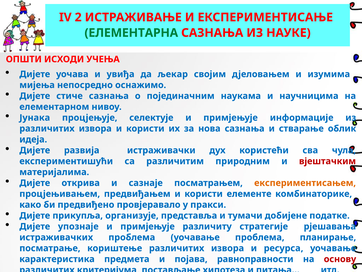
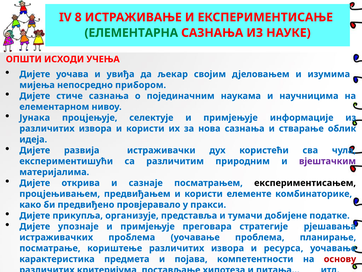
2: 2 -> 8 (78, 17)
оснажимо: оснажимо -> прибором (141, 85)
вјештачким colour: red -> purple (327, 161)
експериментисањем colour: orange -> black (305, 183)
различиту: различиту -> преговара (207, 226)
равноправности: равноправности -> компетентности (255, 259)
